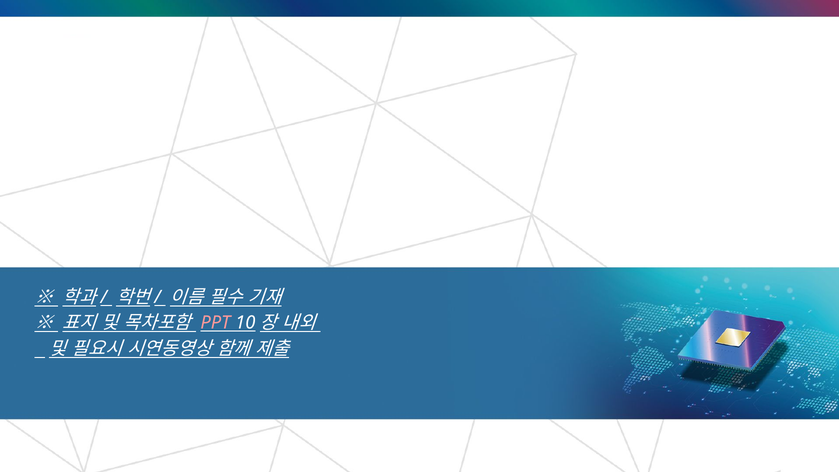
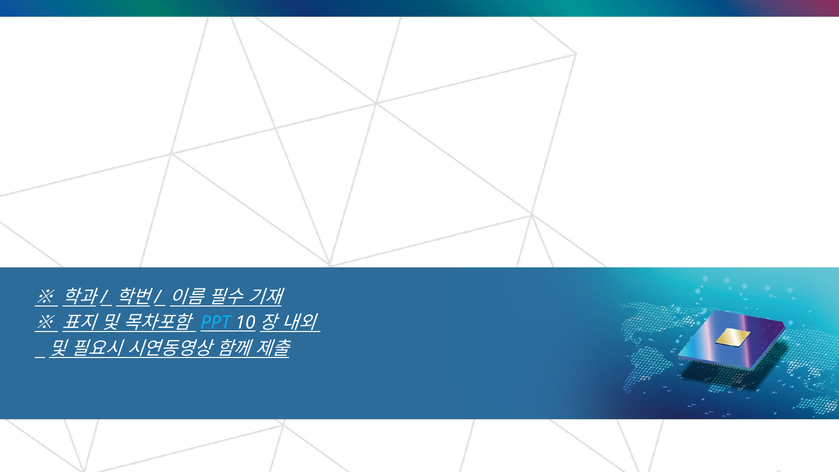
PPT colour: pink -> light blue (215, 323)
